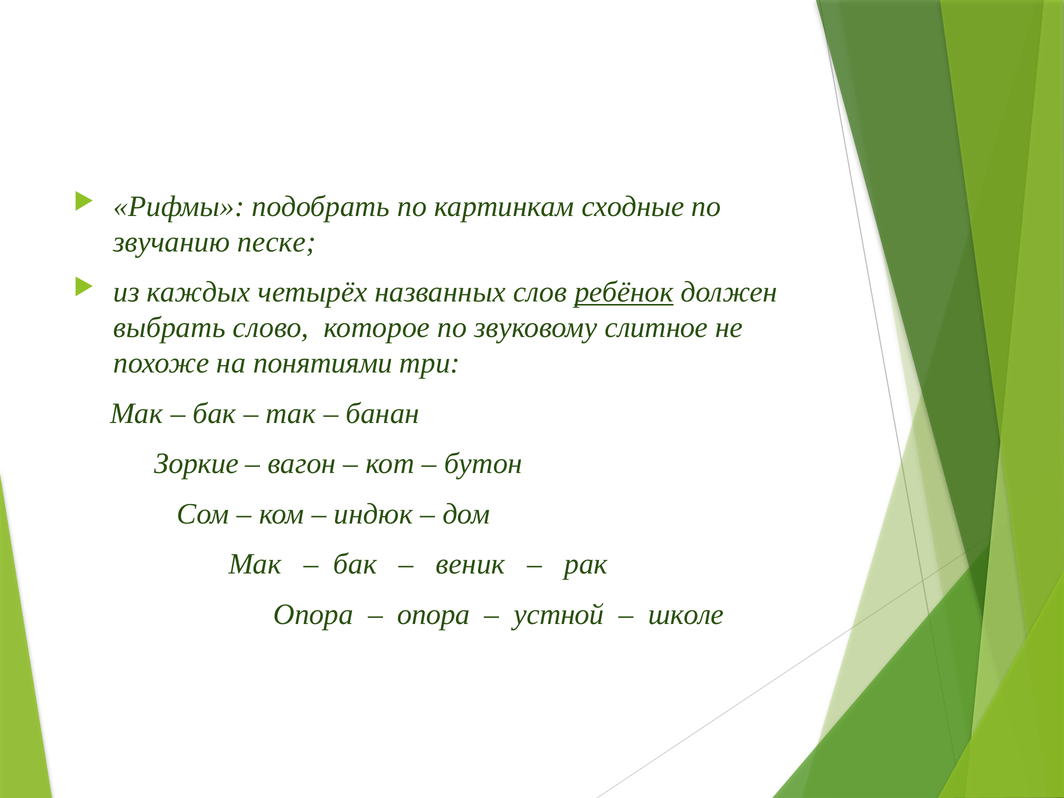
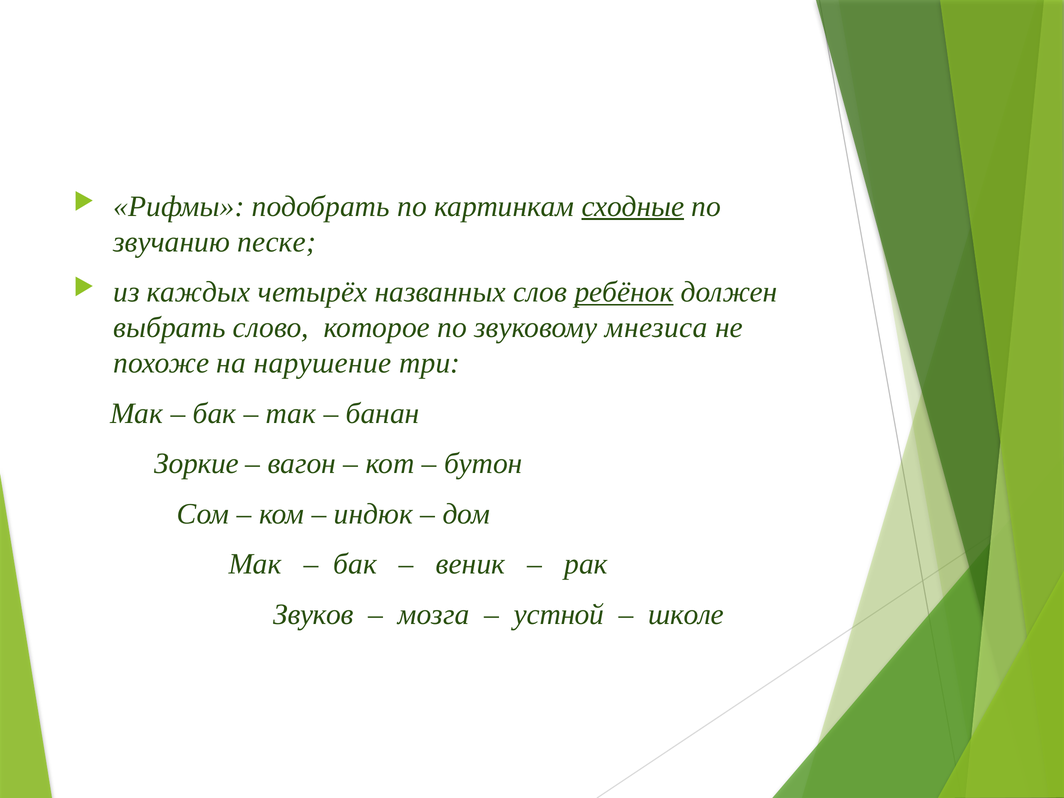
сходные underline: none -> present (633, 206)
слитное: слитное -> мнезиса (656, 327)
понятиями: понятиями -> нарушение (323, 363)
Опора: Опора -> Звуков (313, 614)
опора: опора -> мозга (434, 614)
